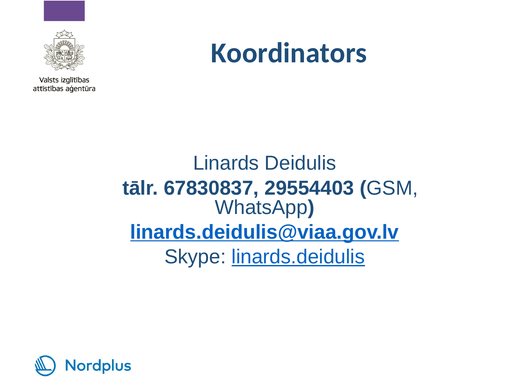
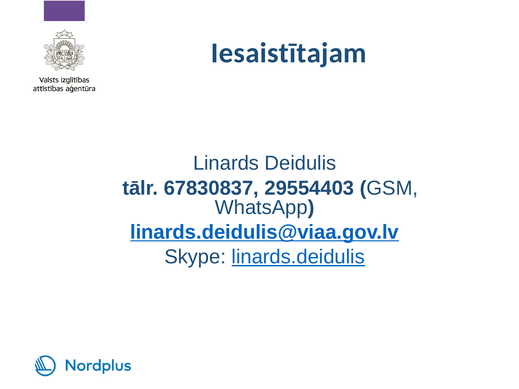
Koordinators: Koordinators -> Iesaistītajam (289, 53)
